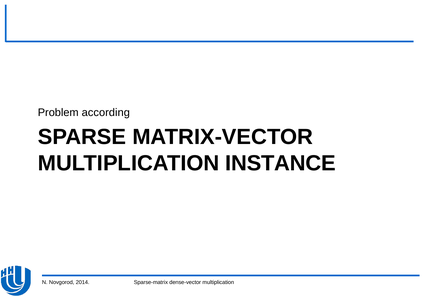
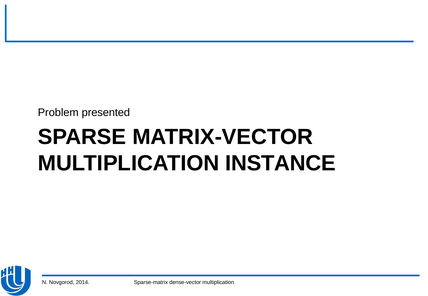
according: according -> presented (106, 113)
